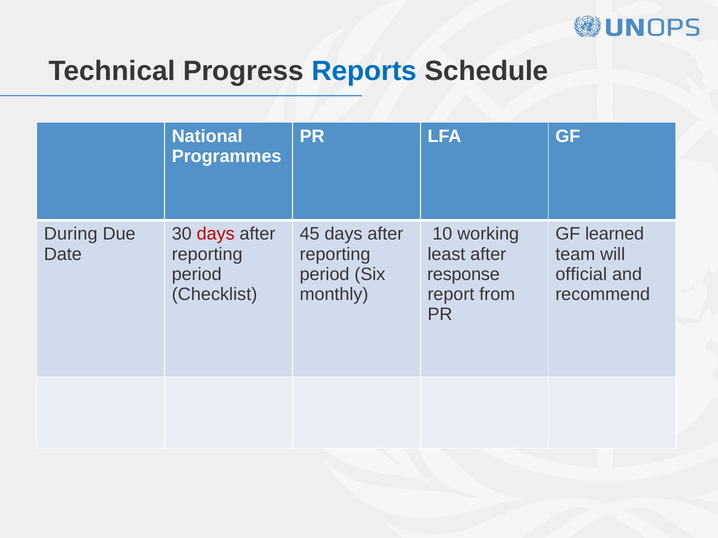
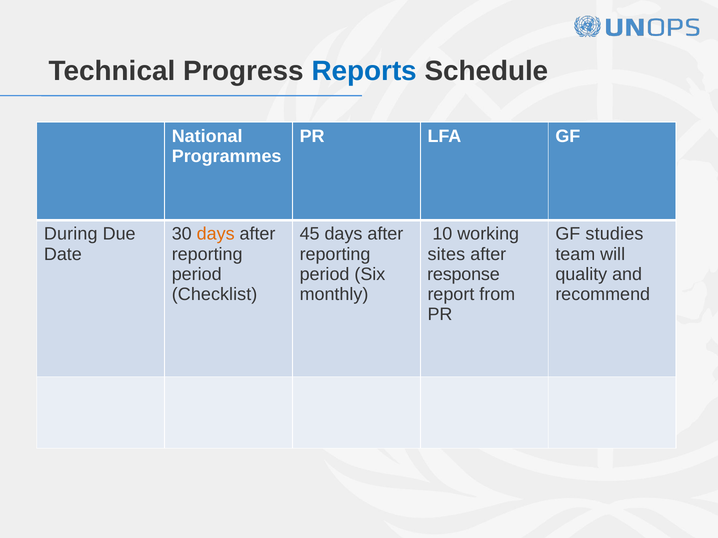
days colour: red -> orange (216, 234)
learned: learned -> studies (614, 234)
least: least -> sites (446, 254)
official: official -> quality (581, 274)
